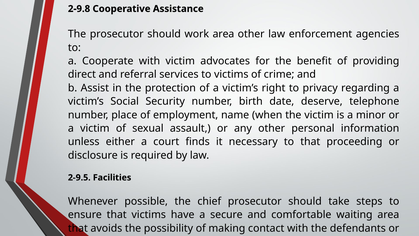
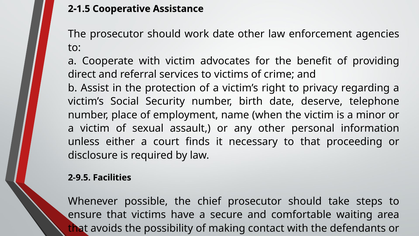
2-9.8: 2-9.8 -> 2-1.5 (79, 9)
work area: area -> date (223, 34)
